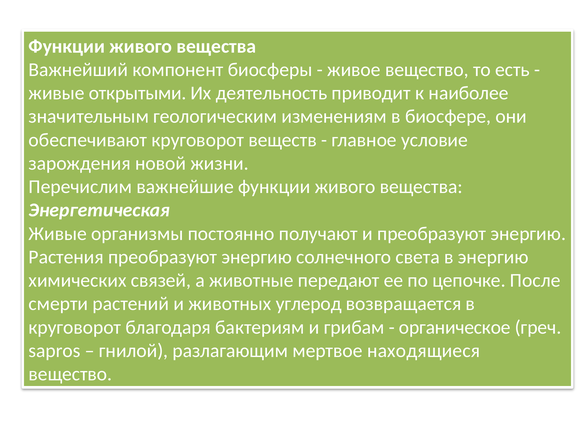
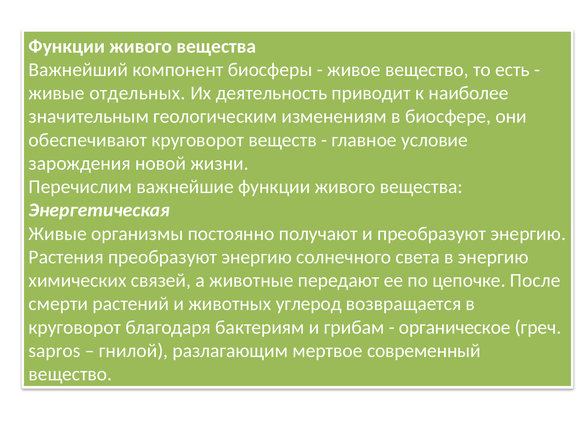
открытыми: открытыми -> отдельных (137, 93)
находящиеся: находящиеся -> современный (424, 351)
